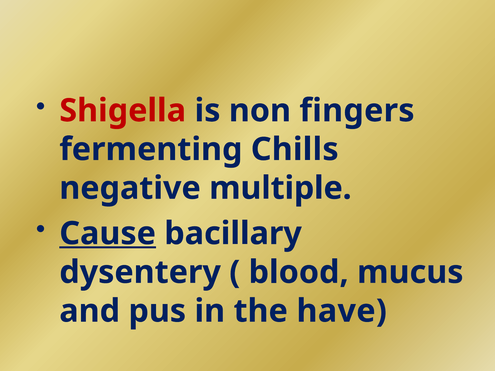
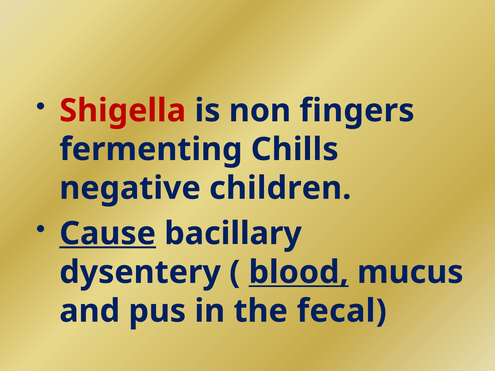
multiple: multiple -> children (280, 188)
blood underline: none -> present (299, 272)
have: have -> fecal (342, 311)
